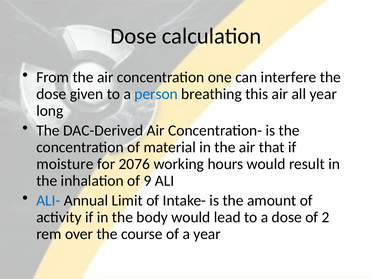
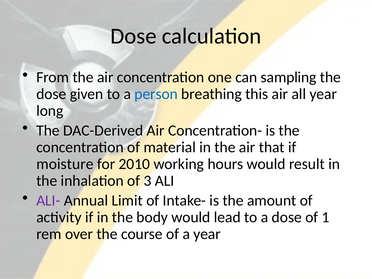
interfere: interfere -> sampling (289, 77)
2076: 2076 -> 2010 (134, 164)
9: 9 -> 3 (148, 181)
ALI- colour: blue -> purple (48, 200)
2: 2 -> 1 (326, 217)
